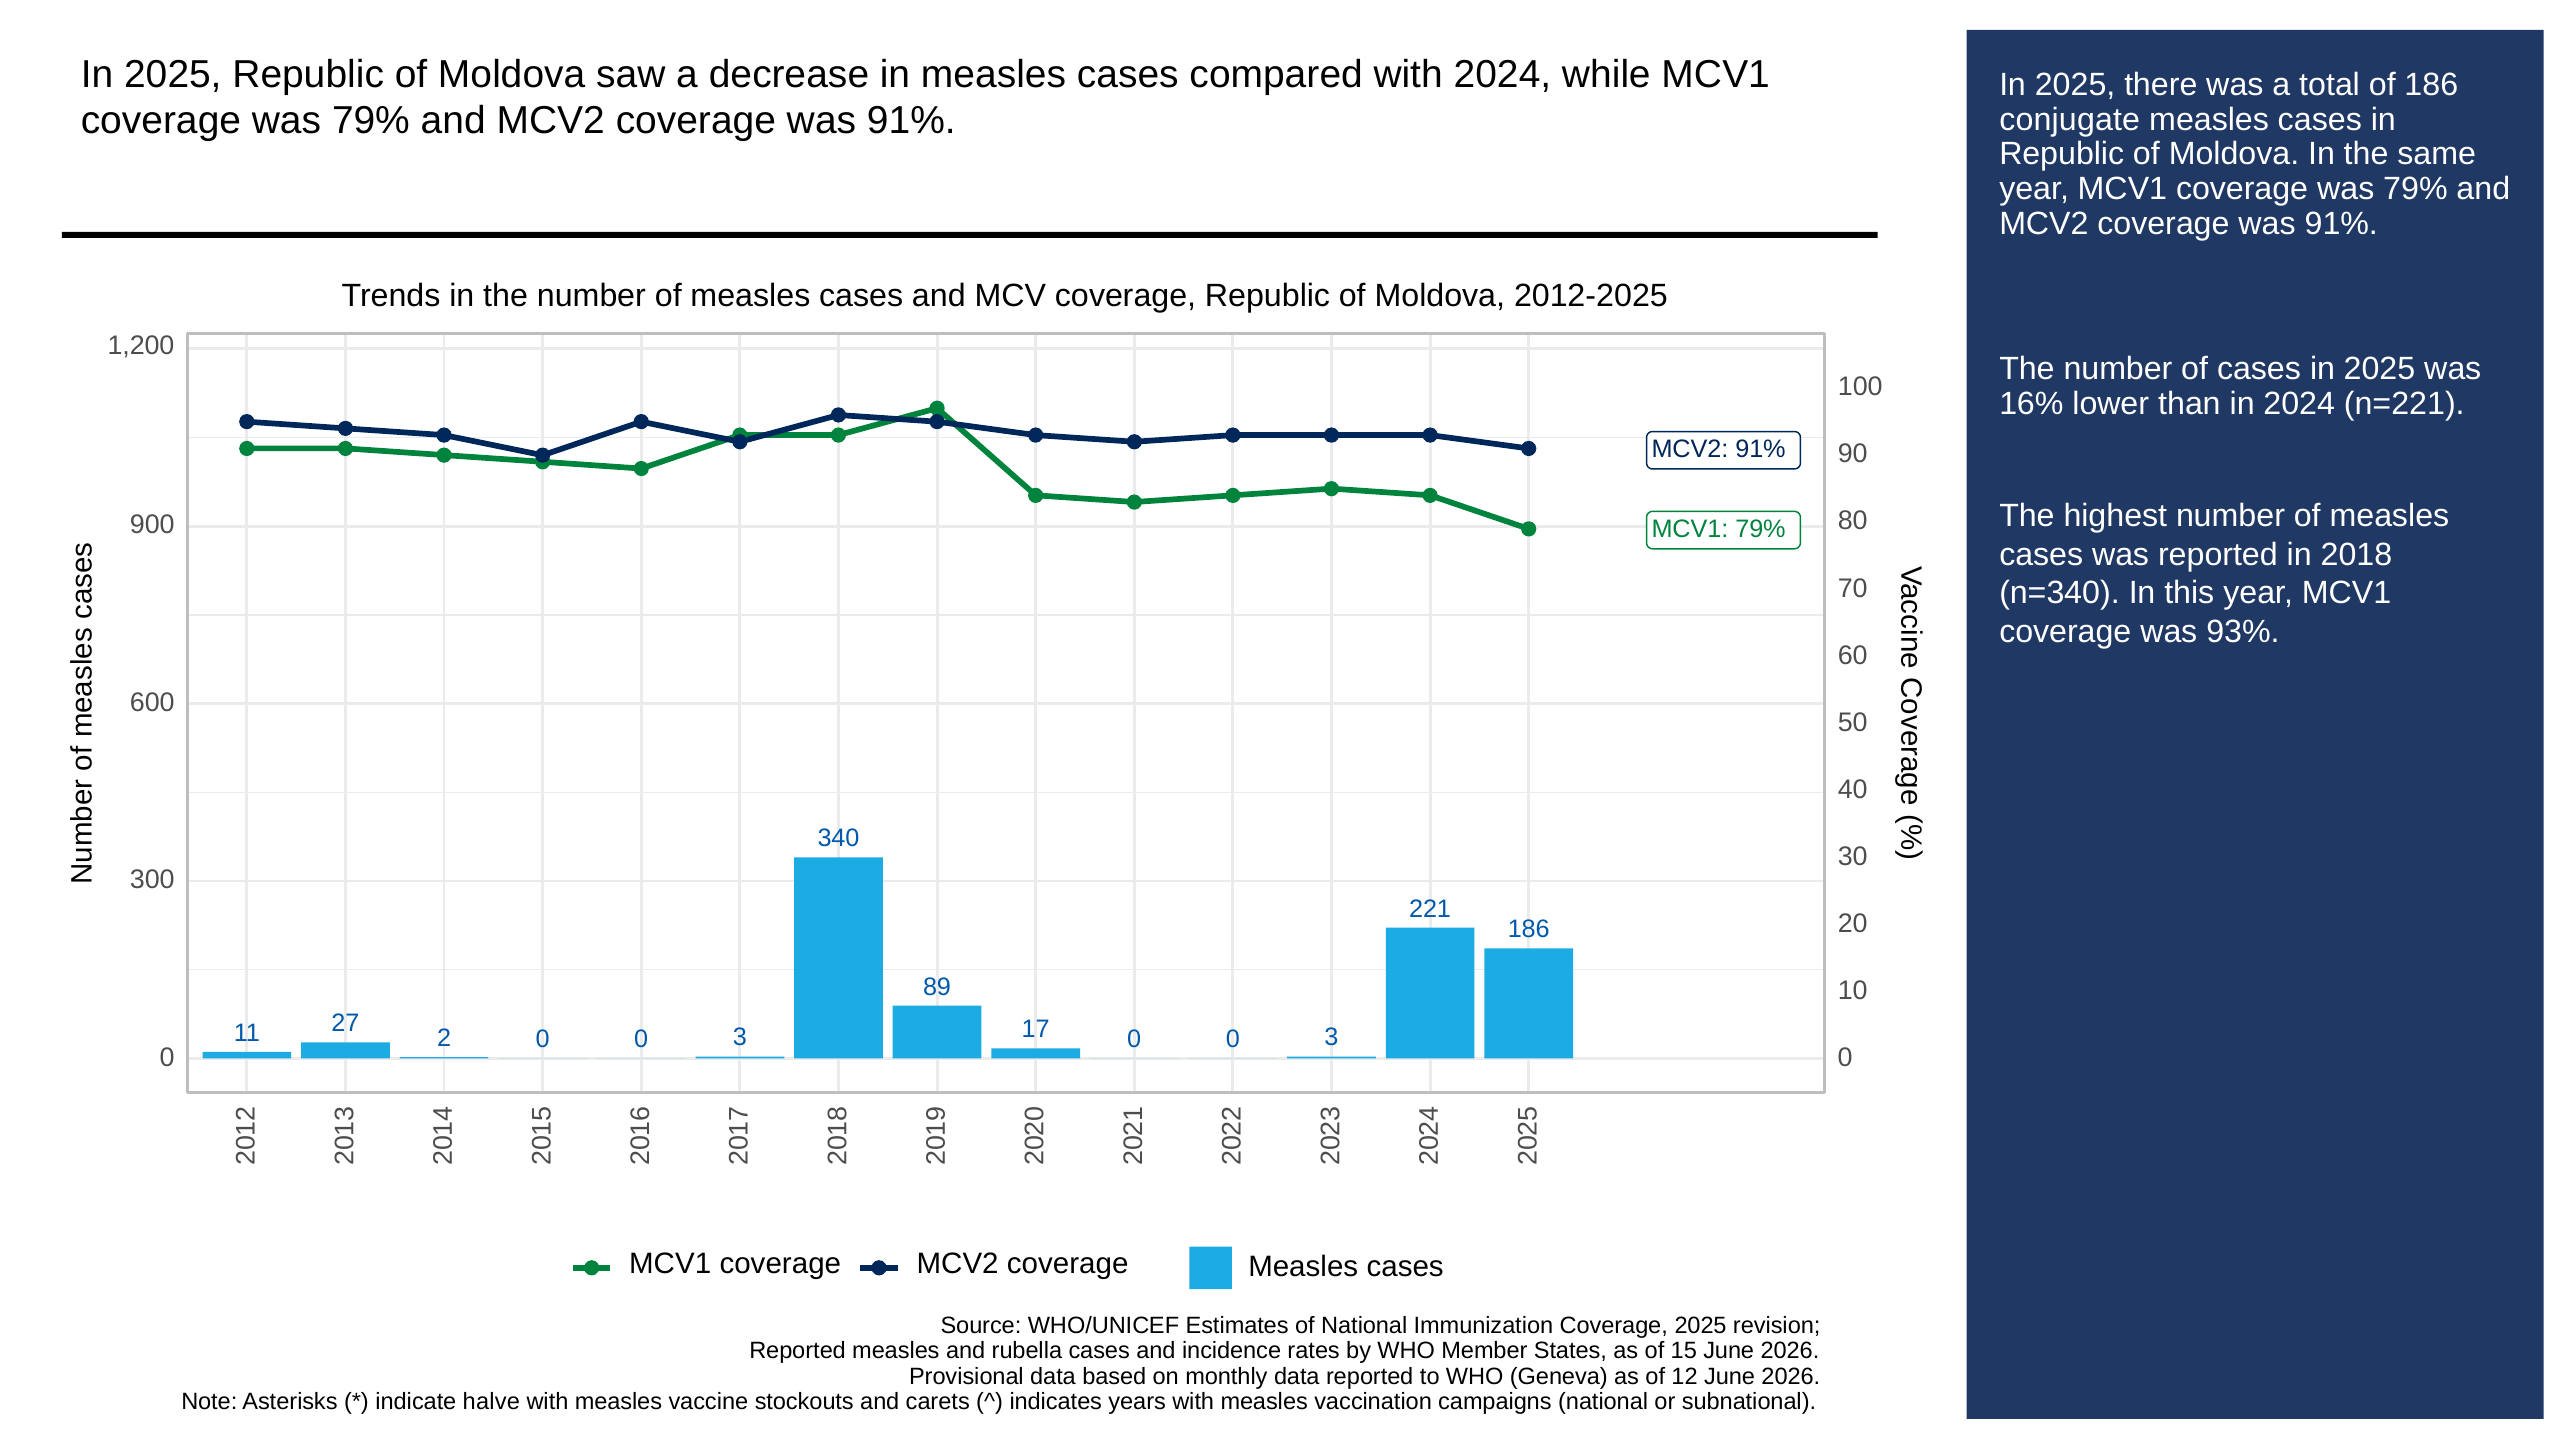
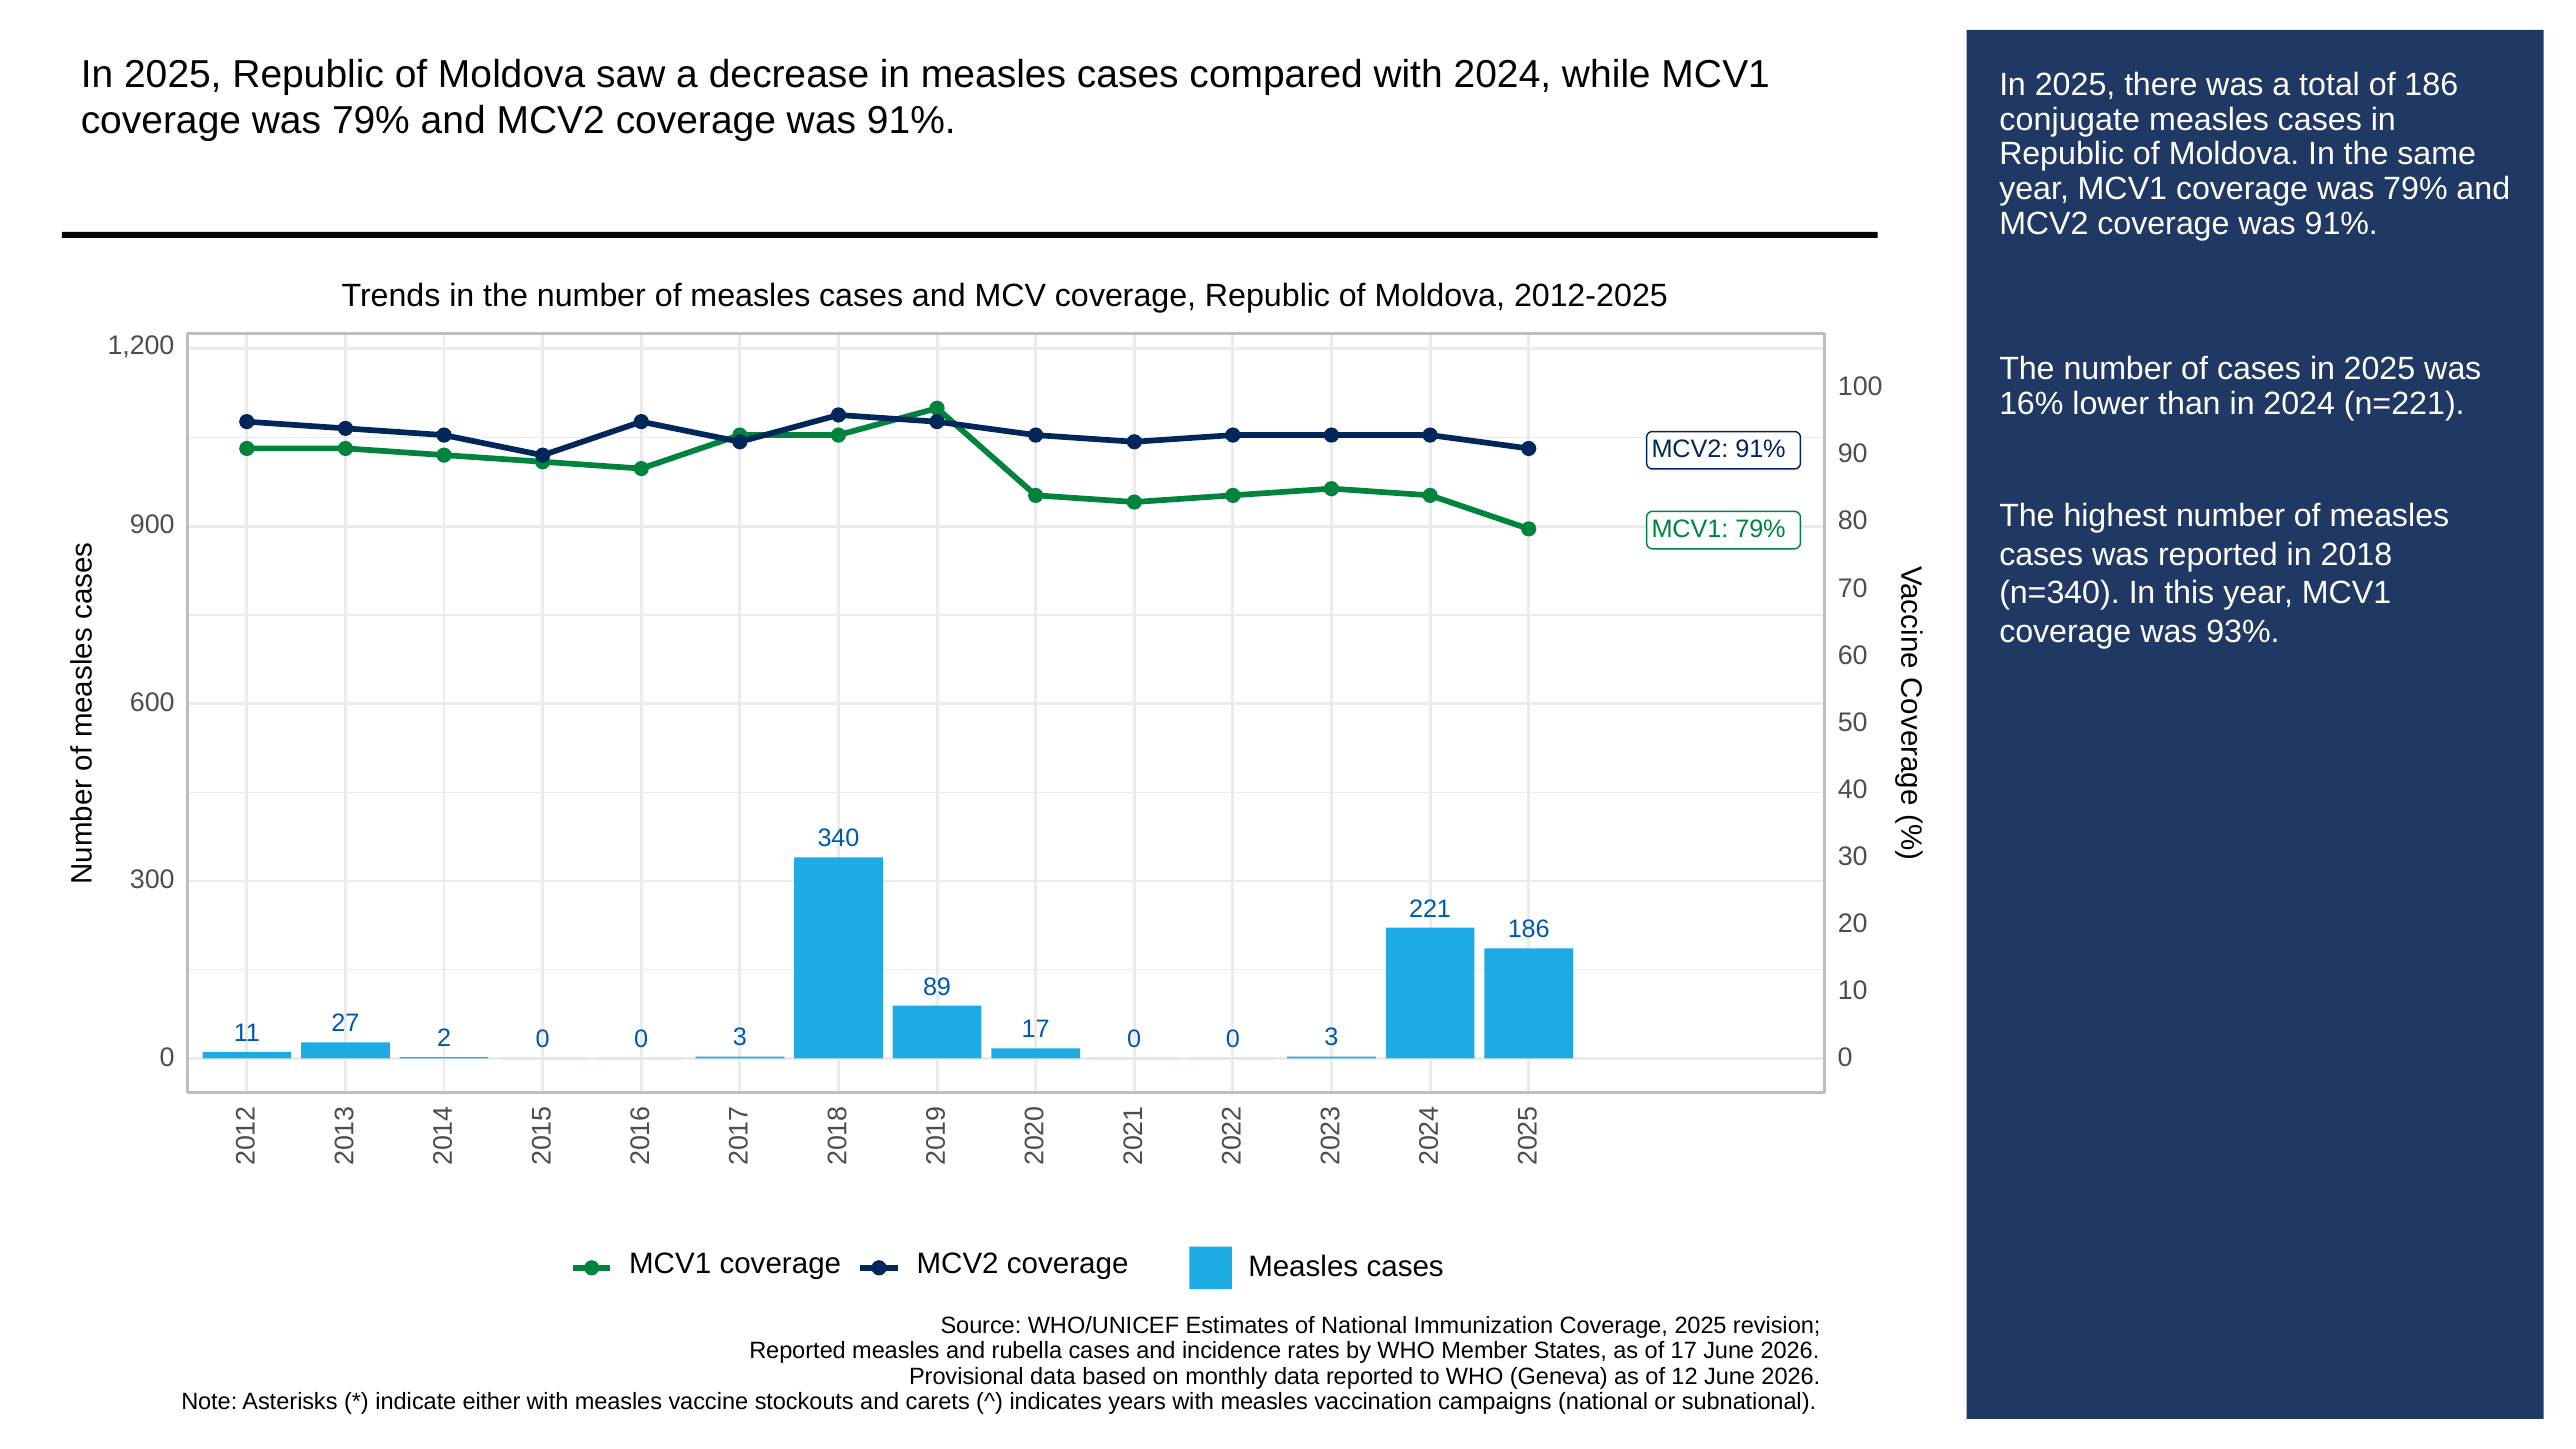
of 15: 15 -> 17 (1684, 1351)
halve: halve -> either (492, 1402)
